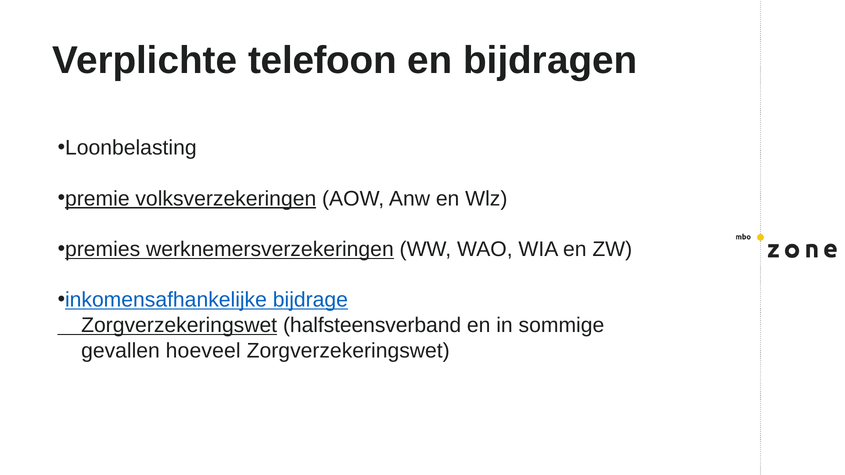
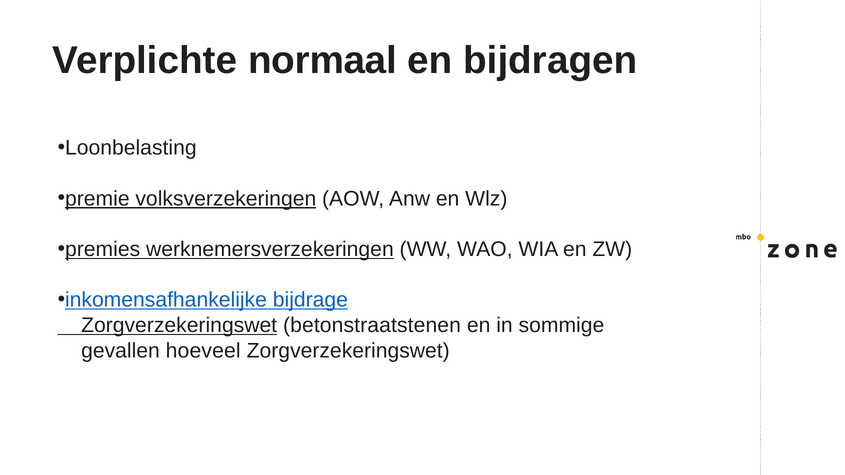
telefoon: telefoon -> normaal (322, 61)
halfsteensverband: halfsteensverband -> betonstraatstenen (372, 325)
